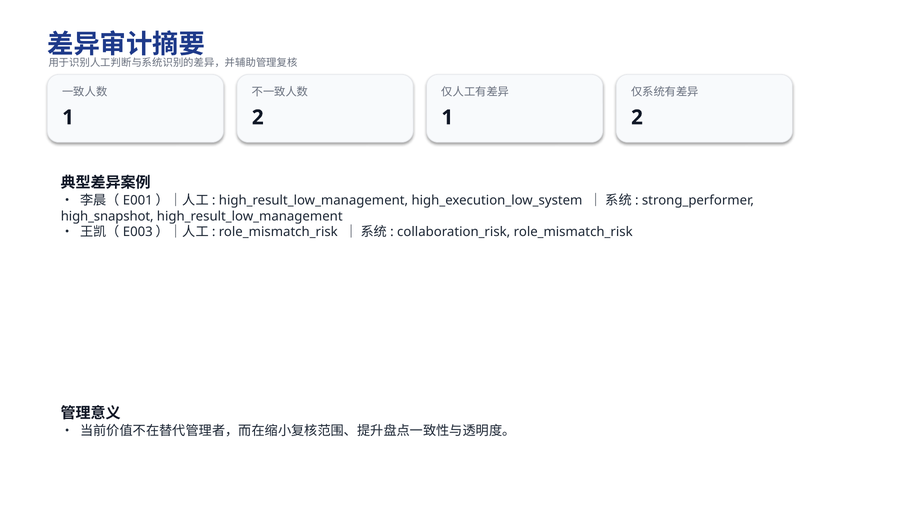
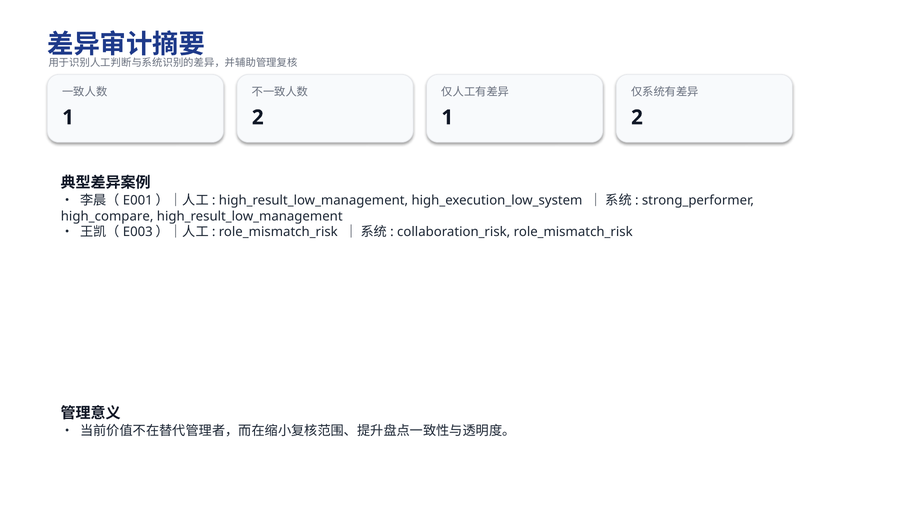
high_snapshot: high_snapshot -> high_compare (107, 216)
